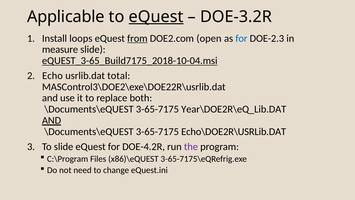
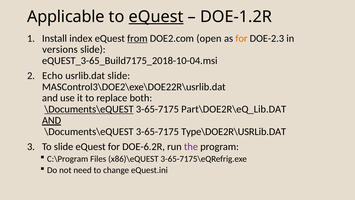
DOE-3.2R: DOE-3.2R -> DOE-1.2R (236, 17)
loops: loops -> index (81, 38)
for colour: blue -> orange (241, 38)
measure: measure -> versions (60, 49)
eQUEST_3-65_Build7175_2018-10-04.msi underline: present -> none (130, 61)
usrlib.dat total: total -> slide (119, 76)
\Documents\eQUEST underline: none -> present (89, 109)
Year\DOE2R\eQ_Lib.DAT: Year\DOE2R\eQ_Lib.DAT -> Part\DOE2R\eQ_Lib.DAT (234, 109)
Echo\DOE2R\USRLib.DAT: Echo\DOE2R\USRLib.DAT -> Type\DOE2R\USRLib.DAT (234, 131)
DOE-4.2R: DOE-4.2R -> DOE-6.2R (144, 146)
